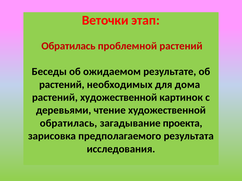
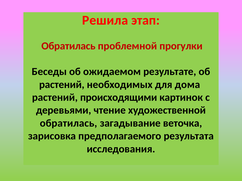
Веточки: Веточки -> Решила (105, 20)
проблемной растений: растений -> прогулки (181, 46)
растений художественной: художественной -> происходящими (119, 98)
проекта: проекта -> веточка (183, 123)
